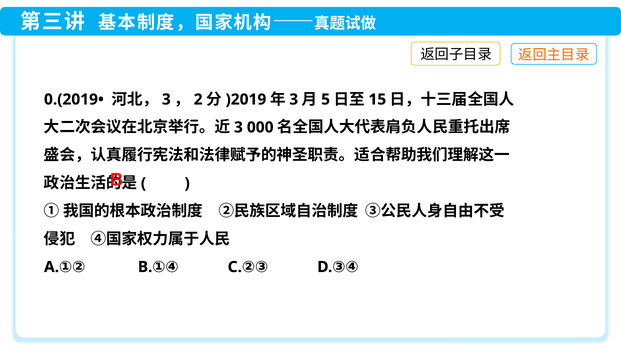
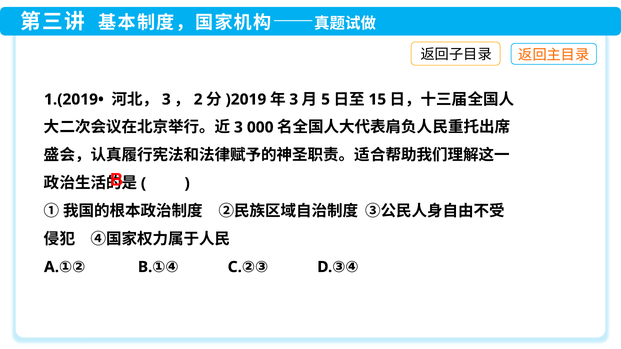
0.(2019•: 0.(2019• -> 1.(2019• (74, 100)
